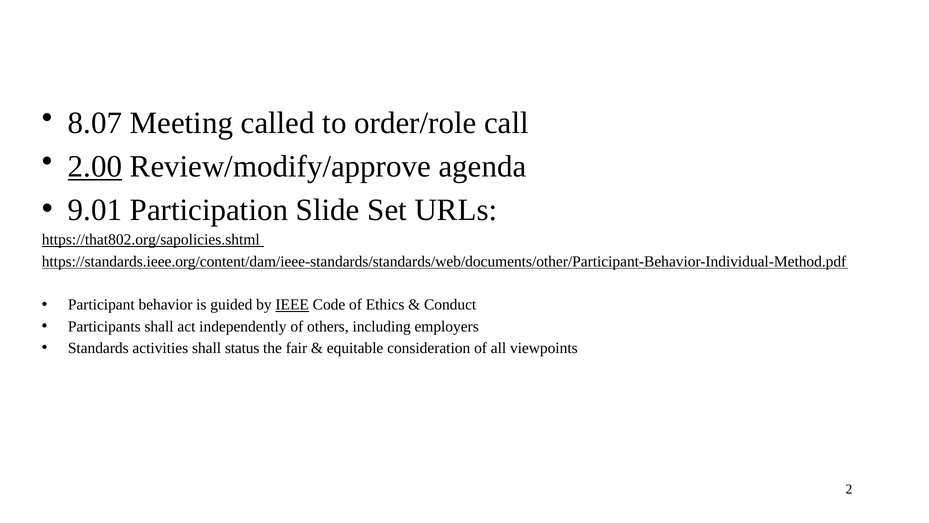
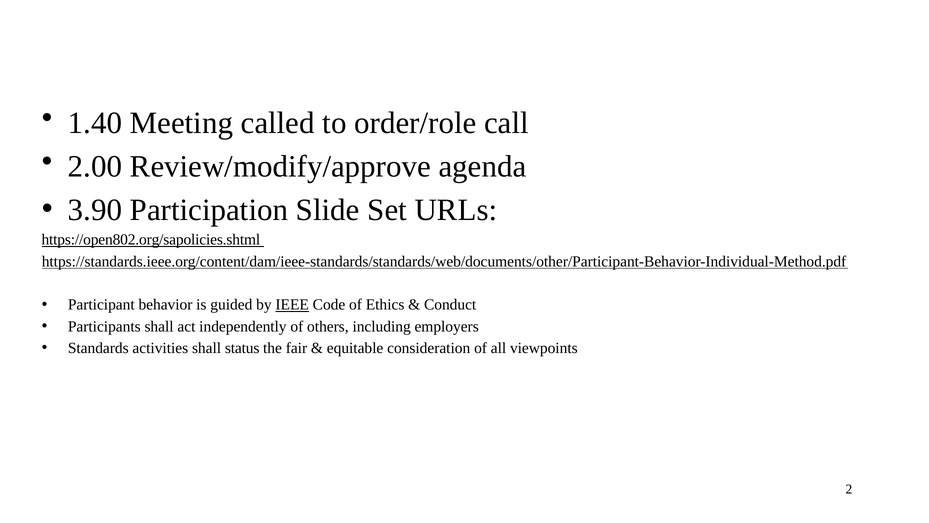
8.07: 8.07 -> 1.40 (95, 123)
2.00 underline: present -> none (95, 166)
9.01: 9.01 -> 3.90 (95, 210)
https://that802.org/sapolicies.shtml: https://that802.org/sapolicies.shtml -> https://open802.org/sapolicies.shtml (151, 240)
